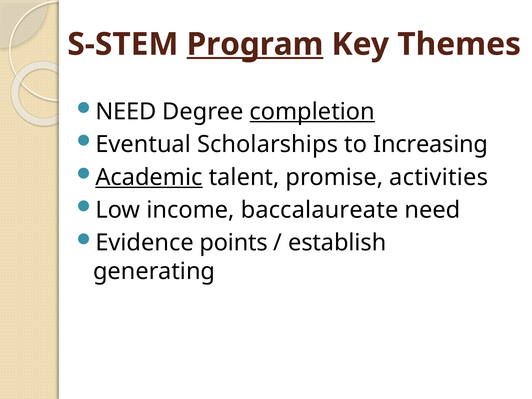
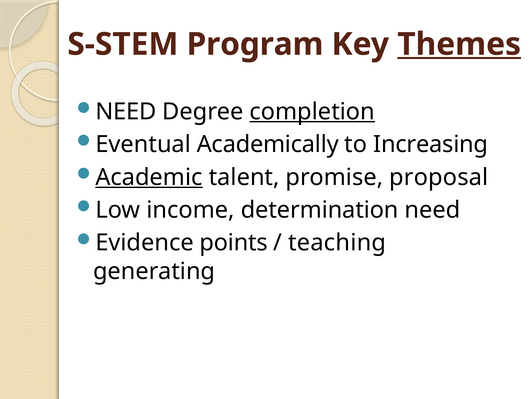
Program underline: present -> none (255, 44)
Themes underline: none -> present (459, 44)
Scholarships: Scholarships -> Academically (268, 144)
activities: activities -> proposal (439, 177)
baccalaureate: baccalaureate -> determination (320, 210)
establish: establish -> teaching (337, 243)
